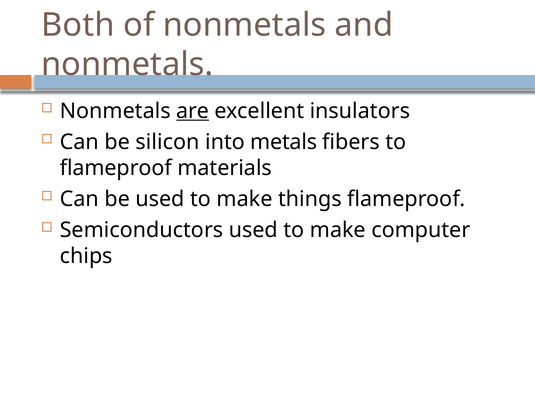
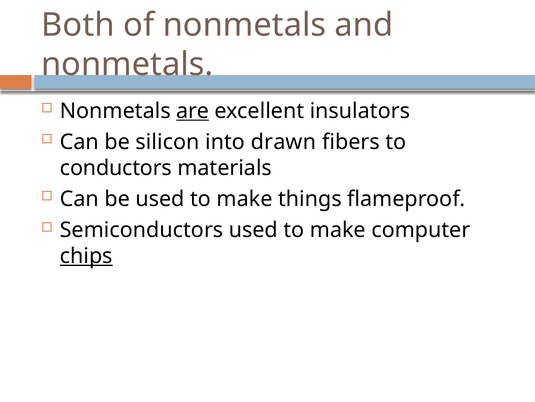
metals: metals -> drawn (283, 142)
flameproof: flameproof -> conductors (116, 168)
chips underline: none -> present (86, 256)
